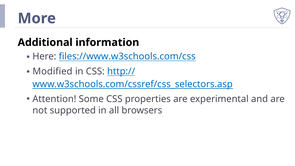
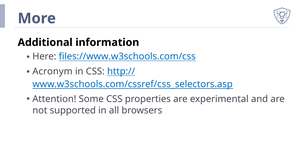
Modified: Modified -> Acronym (52, 71)
